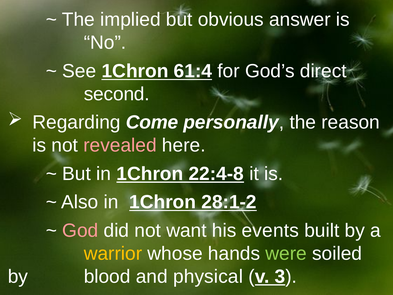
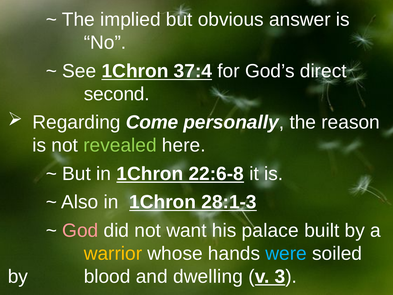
61:4: 61:4 -> 37:4 (193, 71)
revealed colour: pink -> light green (120, 145)
22:4-8: 22:4-8 -> 22:6-8 (216, 174)
28:1-2: 28:1-2 -> 28:1-3 (229, 202)
events: events -> palace (270, 230)
were colour: light green -> light blue (286, 253)
physical: physical -> dwelling (208, 276)
